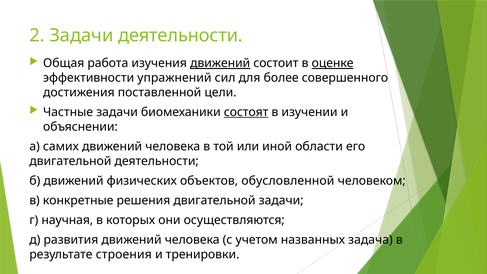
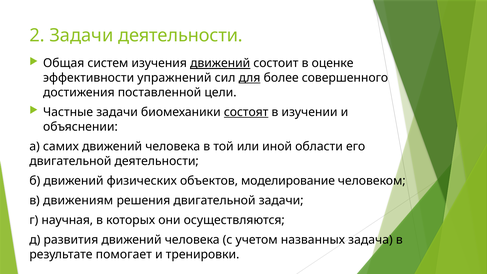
работа: работа -> систем (108, 63)
оценке underline: present -> none (333, 63)
для underline: none -> present (250, 78)
обусловленной: обусловленной -> моделирование (288, 181)
конкретные: конкретные -> движениям (78, 200)
строения: строения -> помогает (124, 254)
